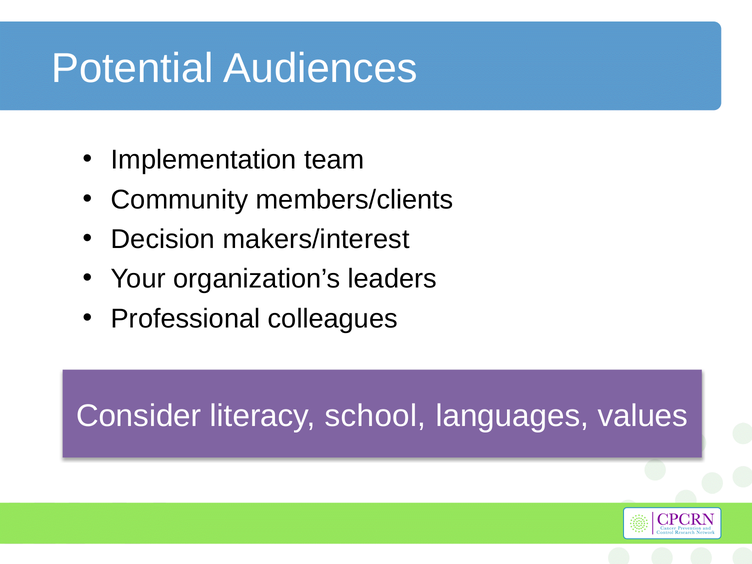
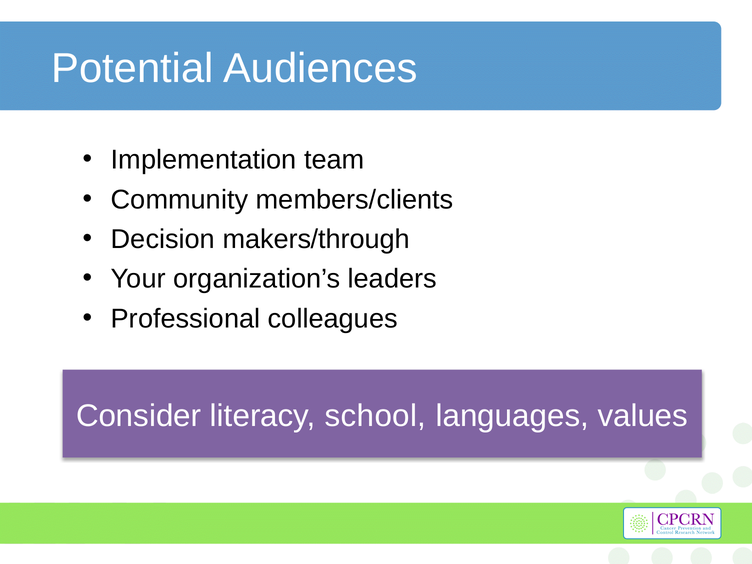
makers/interest: makers/interest -> makers/through (316, 239)
